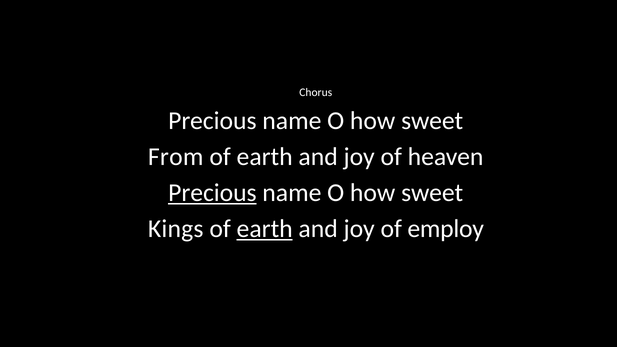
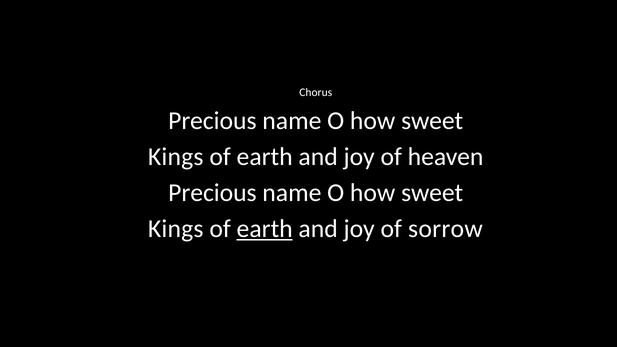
From: From -> Kings (176, 157)
Precious underline: present -> none (212, 193)
employ: employ -> sorrow (445, 229)
